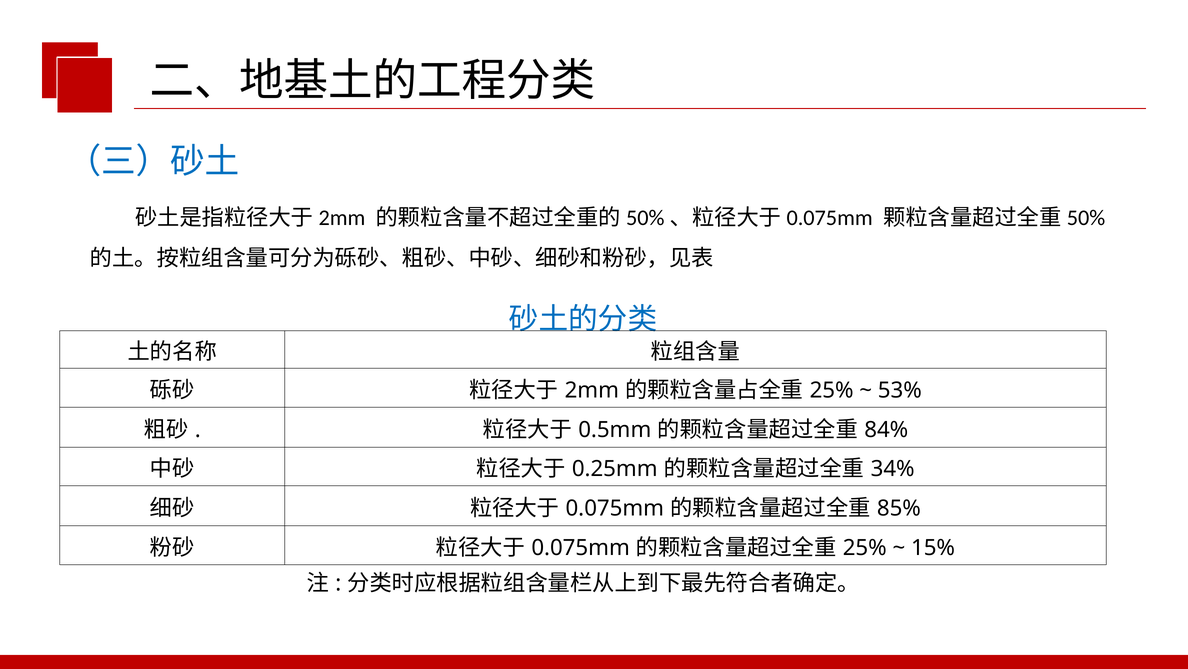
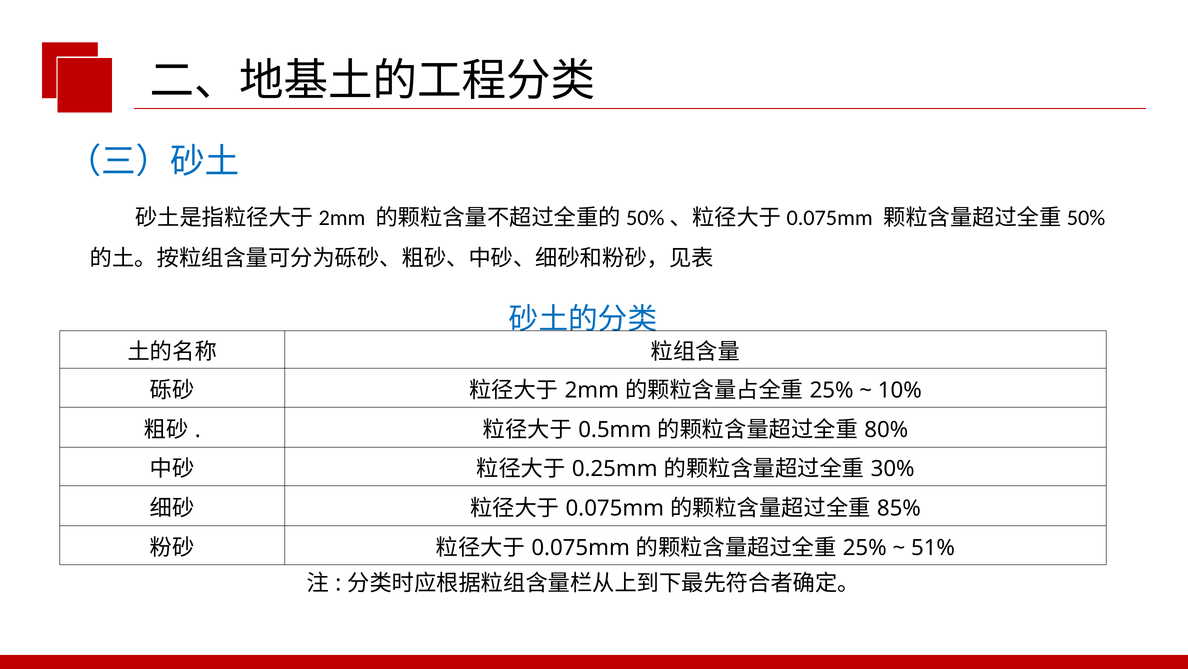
53%: 53% -> 10% (900, 390)
84%: 84% -> 80% (886, 429)
34%: 34% -> 30% (893, 469)
15%: 15% -> 51% (933, 547)
